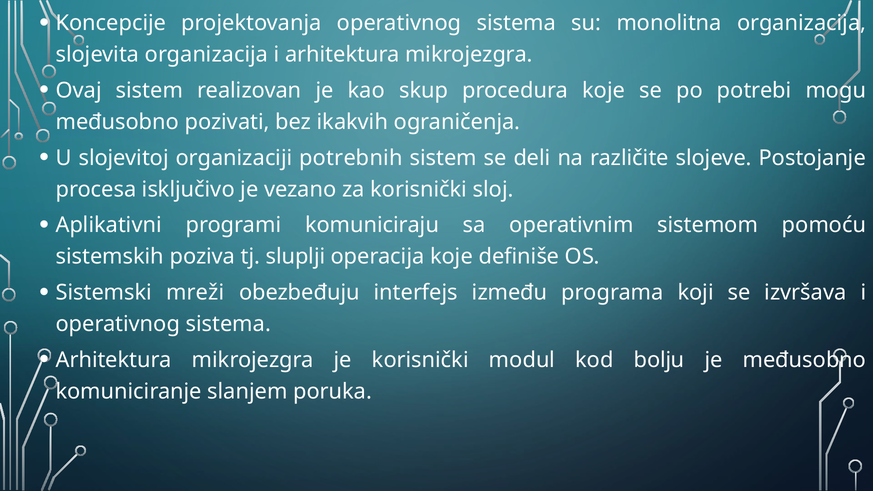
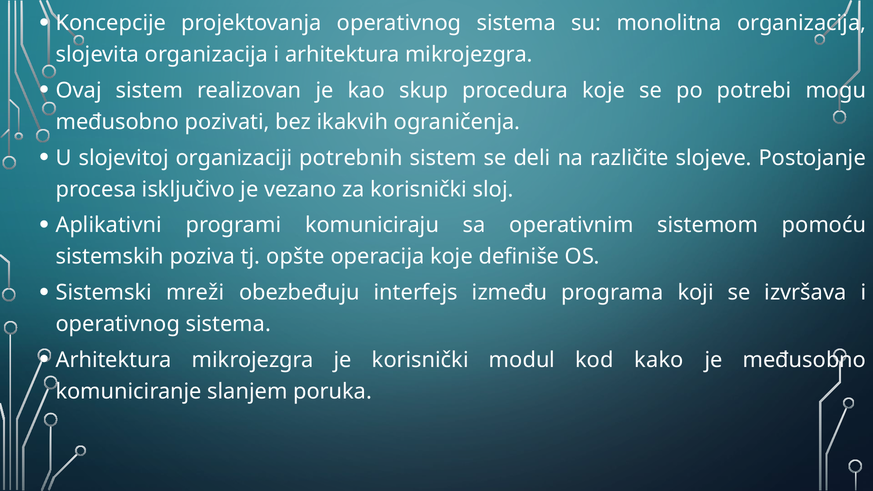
sluplji: sluplji -> opšte (295, 257)
bolju: bolju -> kako (659, 360)
